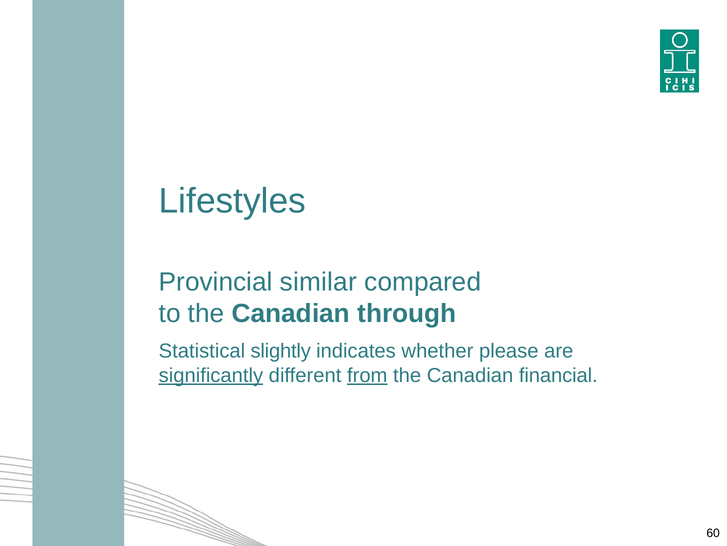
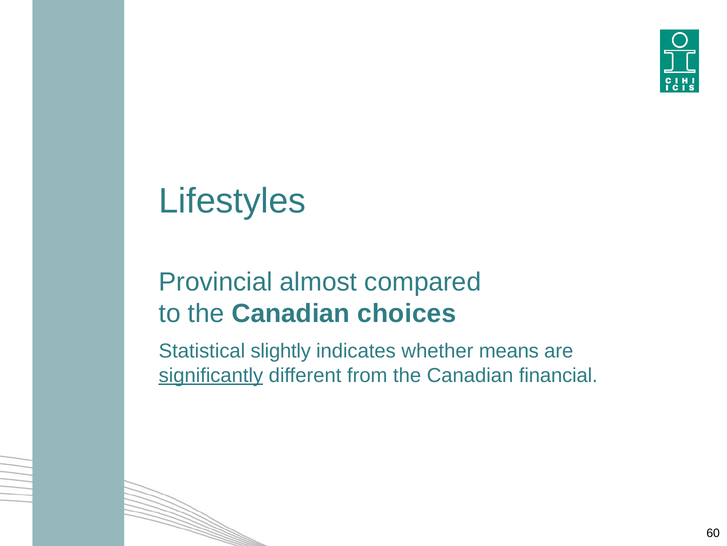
similar: similar -> almost (318, 282)
through: through -> choices (407, 313)
please: please -> means (509, 351)
from underline: present -> none (367, 375)
